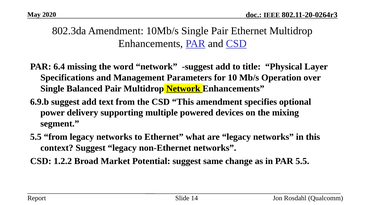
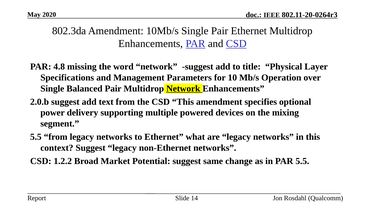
6.4: 6.4 -> 4.8 (59, 67)
6.9.b: 6.9.b -> 2.0.b (40, 102)
